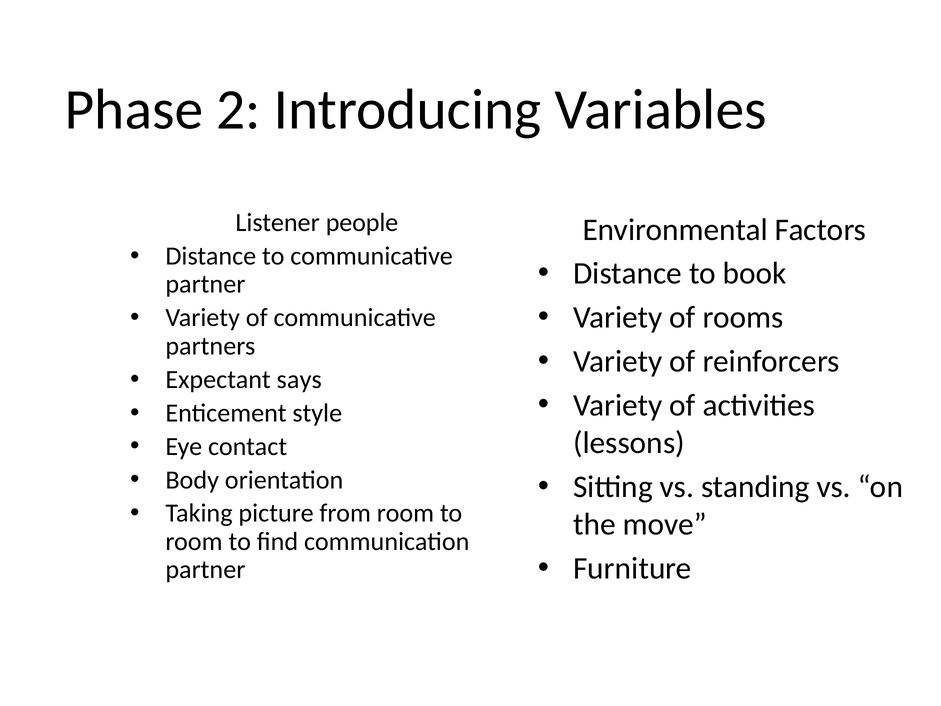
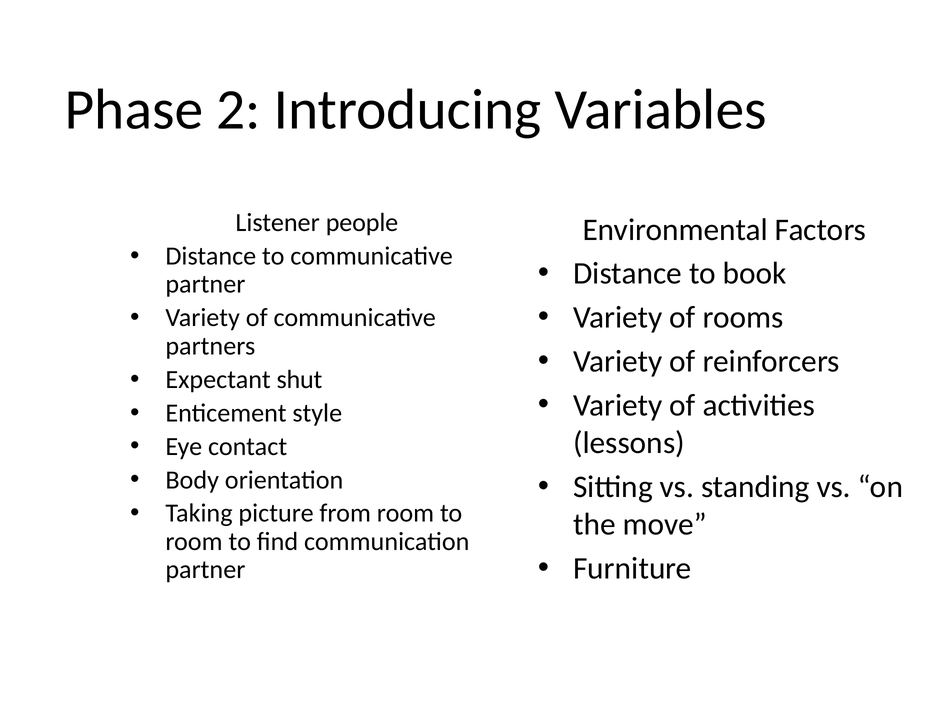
says: says -> shut (299, 379)
